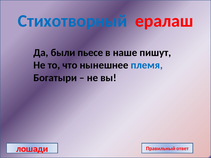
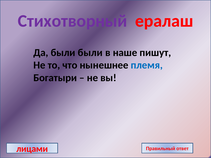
Стихотворный colour: blue -> purple (73, 21)
были пьесе: пьесе -> были (90, 53)
лошади: лошади -> лицами (32, 149)
